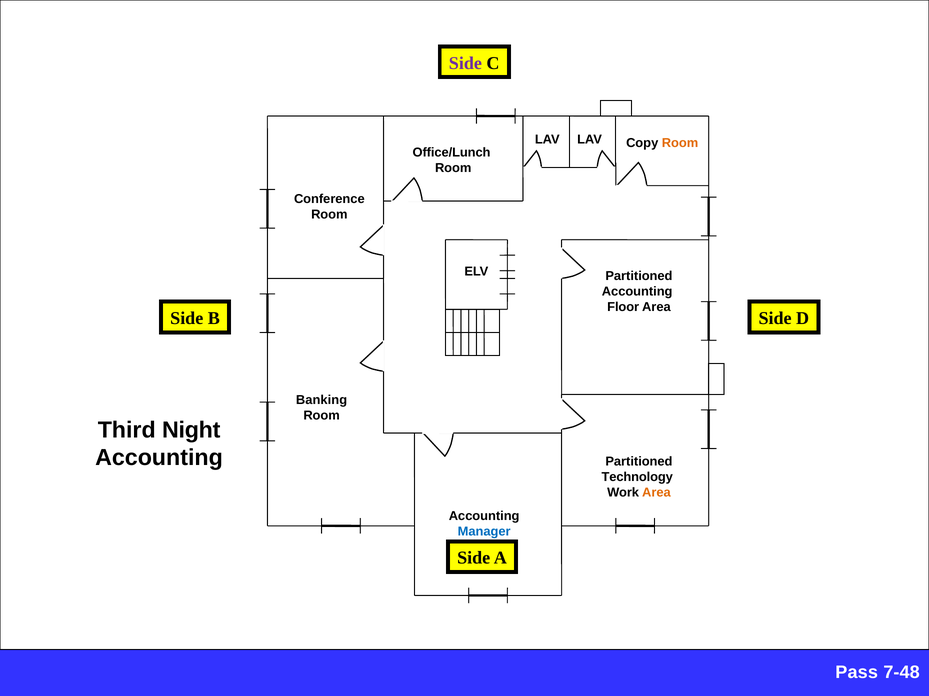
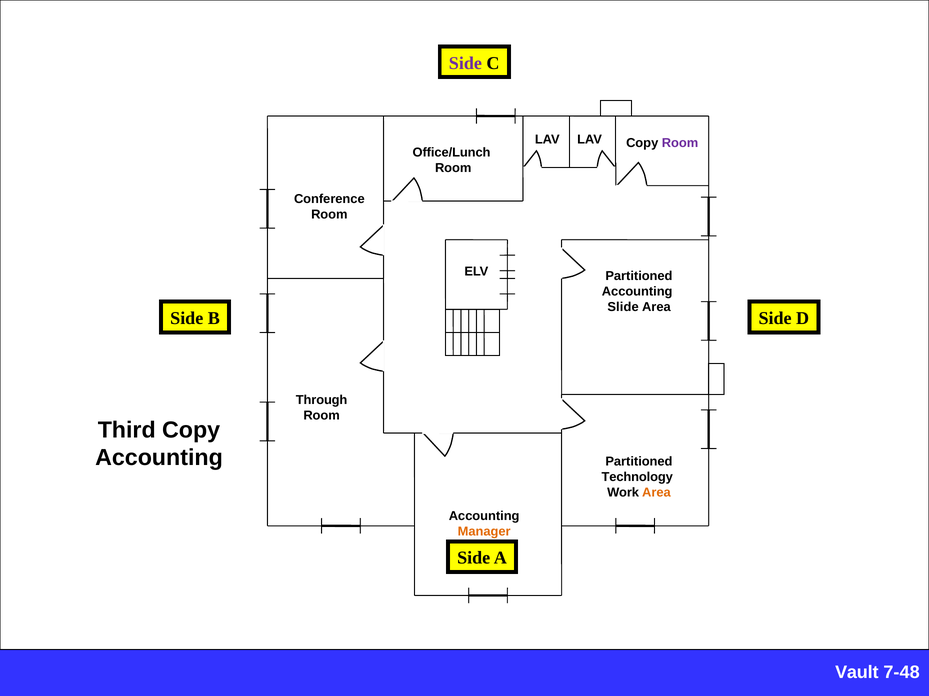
Room colour: orange -> purple (680, 143)
Floor: Floor -> Slide (623, 307)
Banking: Banking -> Through (322, 400)
Third Night: Night -> Copy (191, 430)
Manager colour: blue -> orange (484, 532)
Pass: Pass -> Vault (857, 673)
